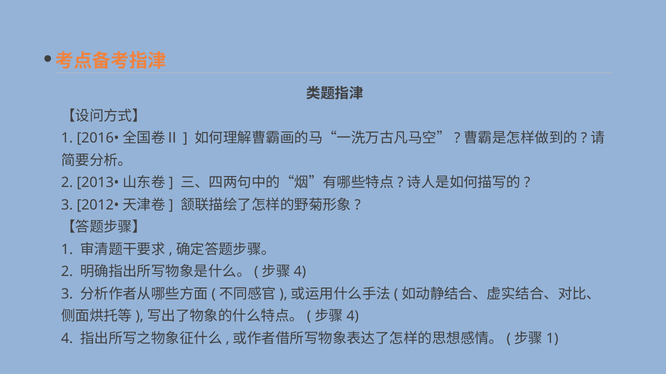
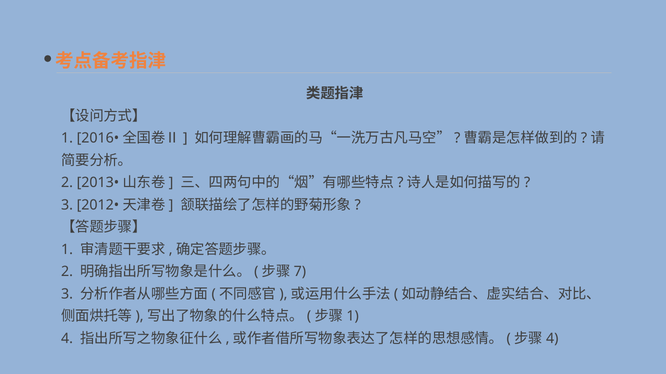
4: 4 -> 7 (300, 271)
4: 4 -> 1 (353, 316)
1: 1 -> 4 (552, 338)
